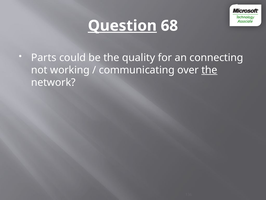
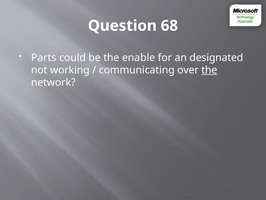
Question underline: present -> none (122, 26)
quality: quality -> enable (139, 58)
connecting: connecting -> designated (216, 58)
